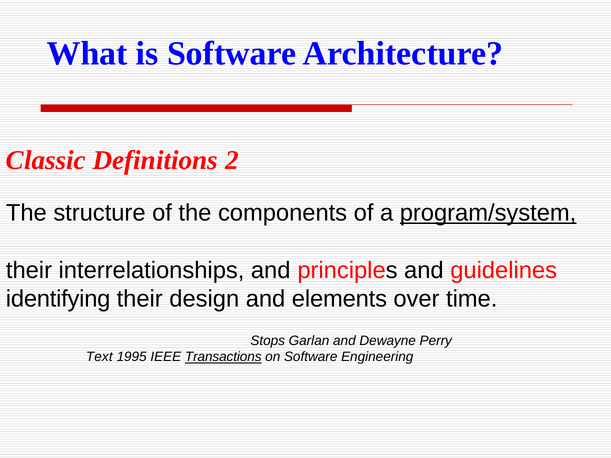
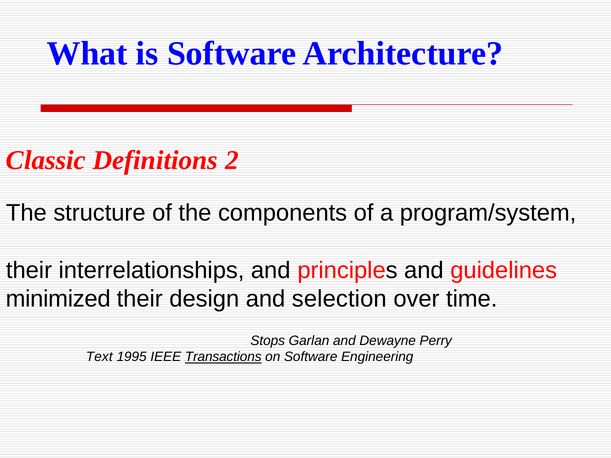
program/system underline: present -> none (488, 213)
identifying: identifying -> minimized (58, 299)
elements: elements -> selection (339, 299)
